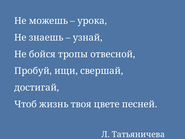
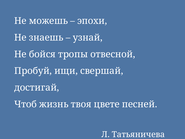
урока: урока -> эпохи (92, 21)
